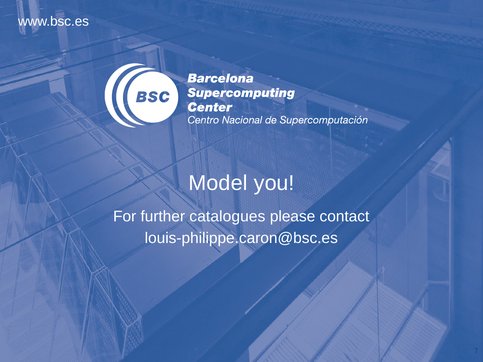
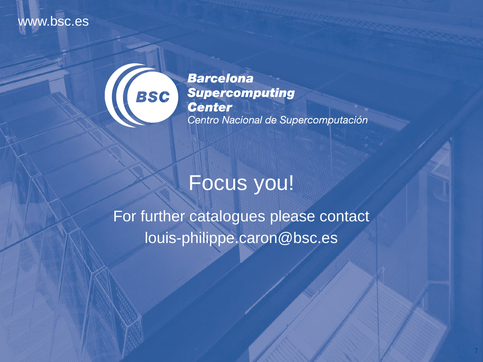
Model: Model -> Focus (218, 183)
